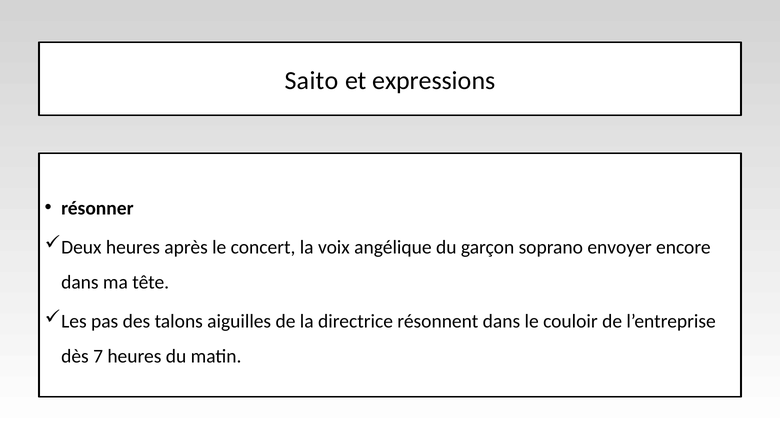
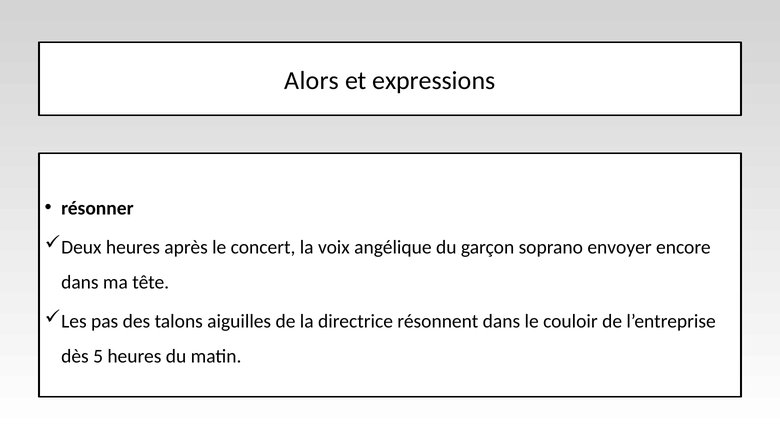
Saito: Saito -> Alors (312, 81)
7: 7 -> 5 (98, 356)
